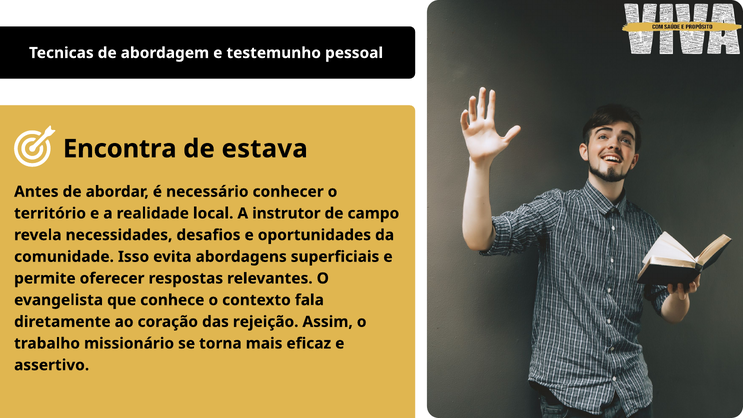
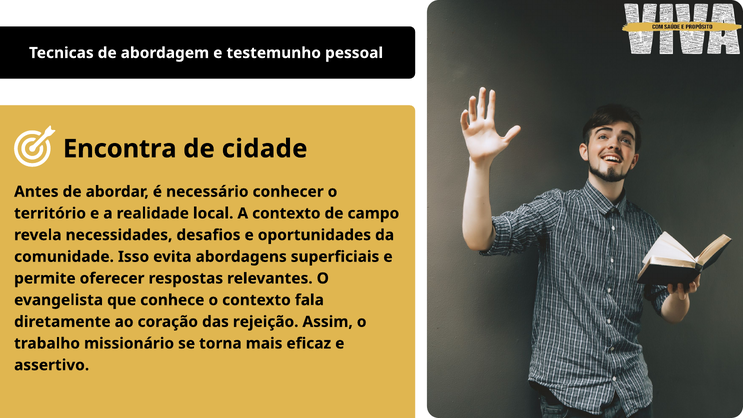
estava: estava -> cidade (265, 149)
A instrutor: instrutor -> contexto (286, 213)
